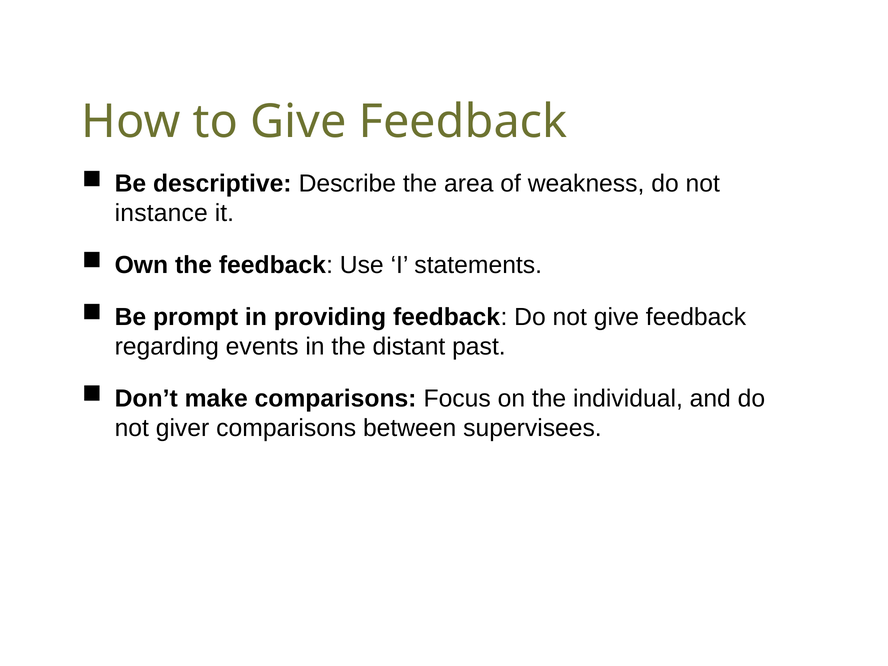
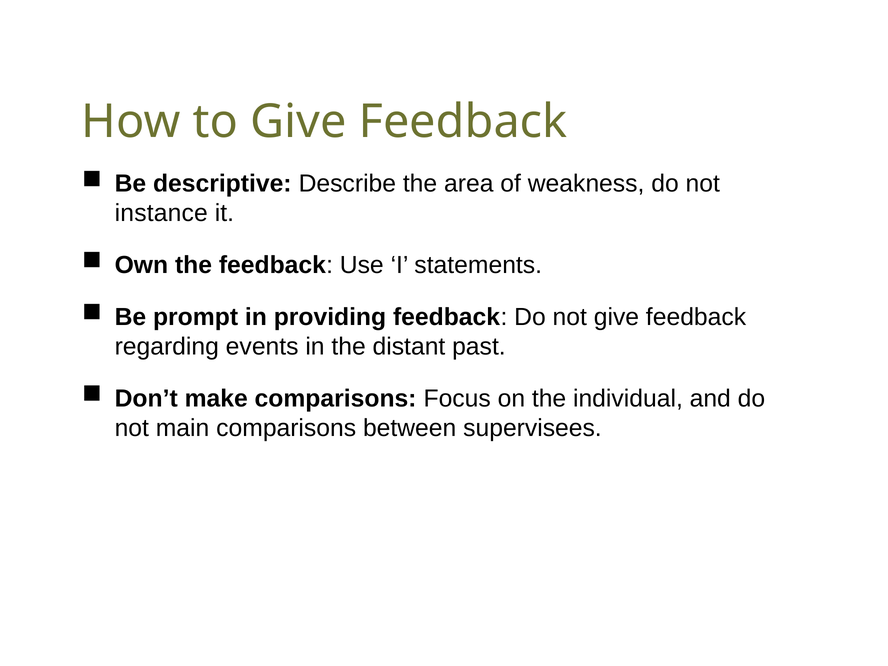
giver: giver -> main (183, 428)
